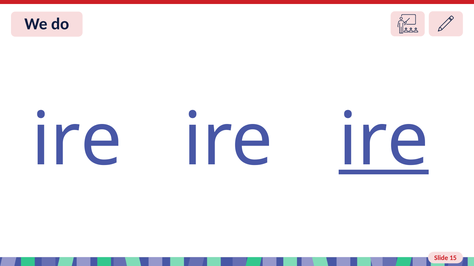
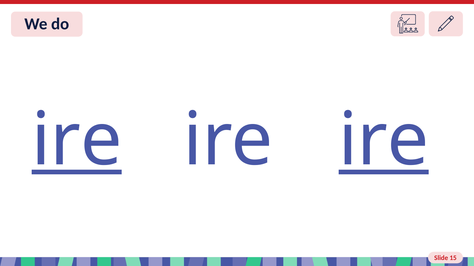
ire underline: none -> present (77, 141)
